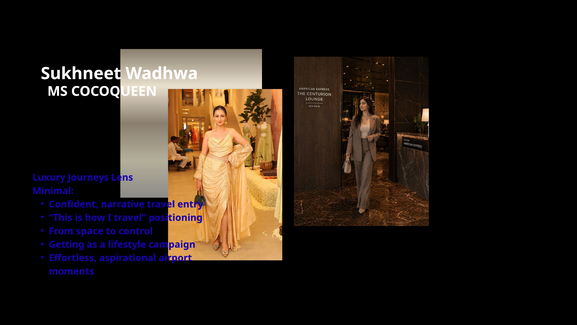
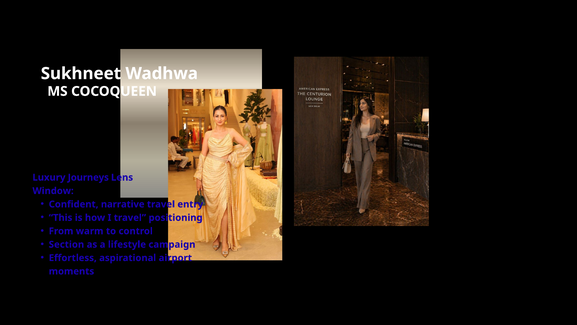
Minimal: Minimal -> Window (53, 191)
space: space -> warm (90, 231)
Getting: Getting -> Section (66, 244)
